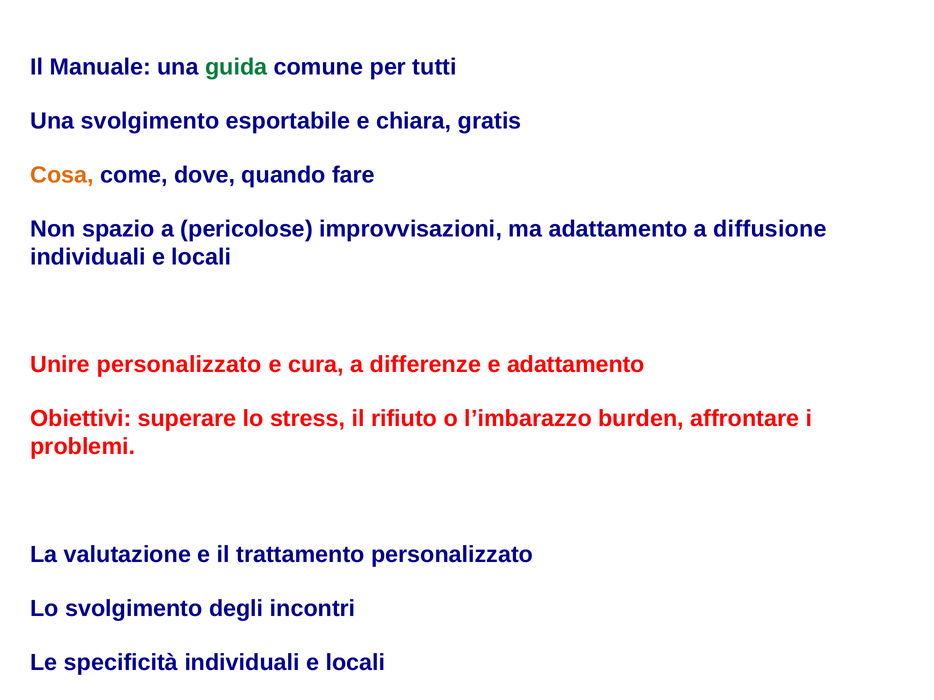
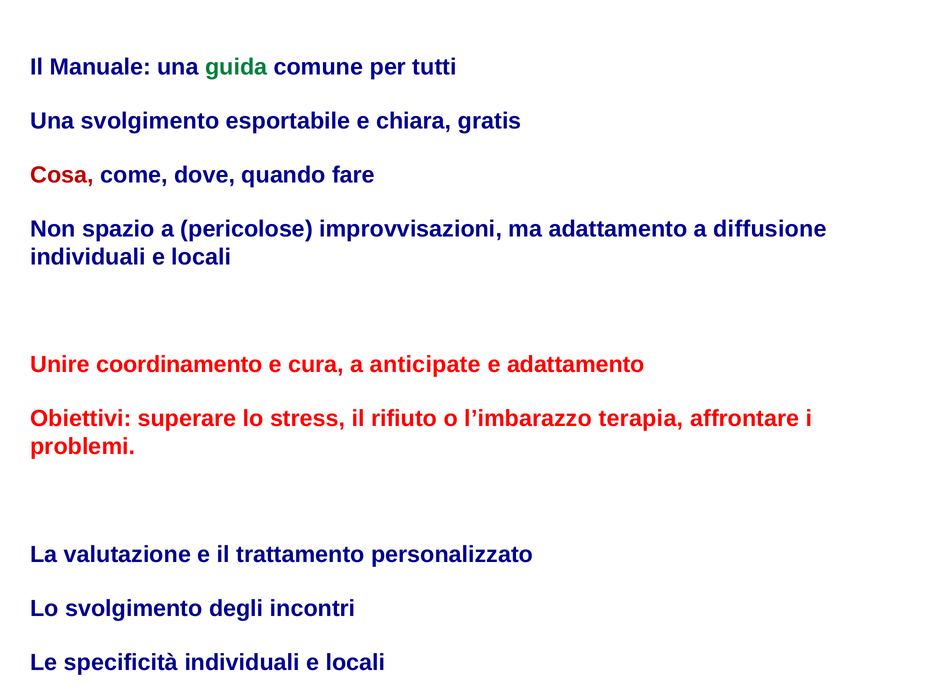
Cosa colour: orange -> red (62, 175)
Unire personalizzato: personalizzato -> coordinamento (179, 365)
differenze: differenze -> anticipate (425, 365)
burden: burden -> terapia (641, 419)
